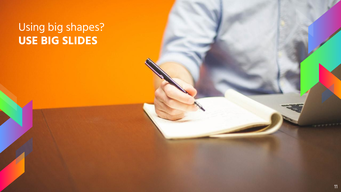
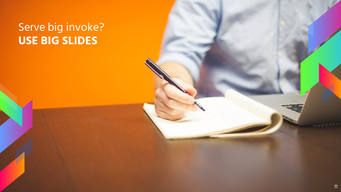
Using: Using -> Serve (32, 27)
shapes: shapes -> invoke (85, 27)
